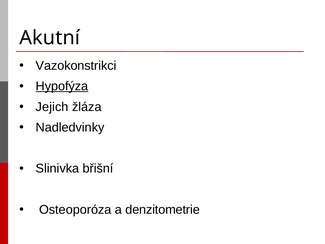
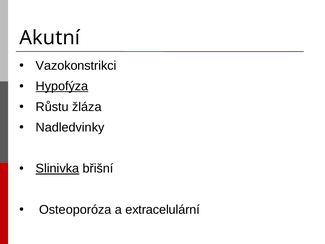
Jejich: Jejich -> Růstu (52, 107)
Slinivka underline: none -> present (57, 168)
denzitometrie: denzitometrie -> extracelulární (163, 209)
